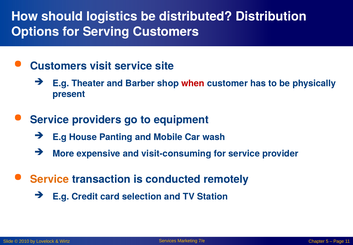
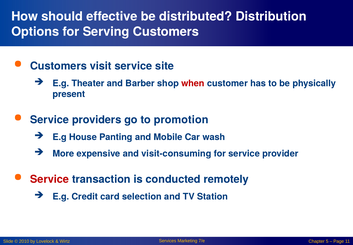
logistics: logistics -> effective (112, 16)
equipment: equipment -> promotion (181, 120)
Service colour: orange -> red (50, 179)
